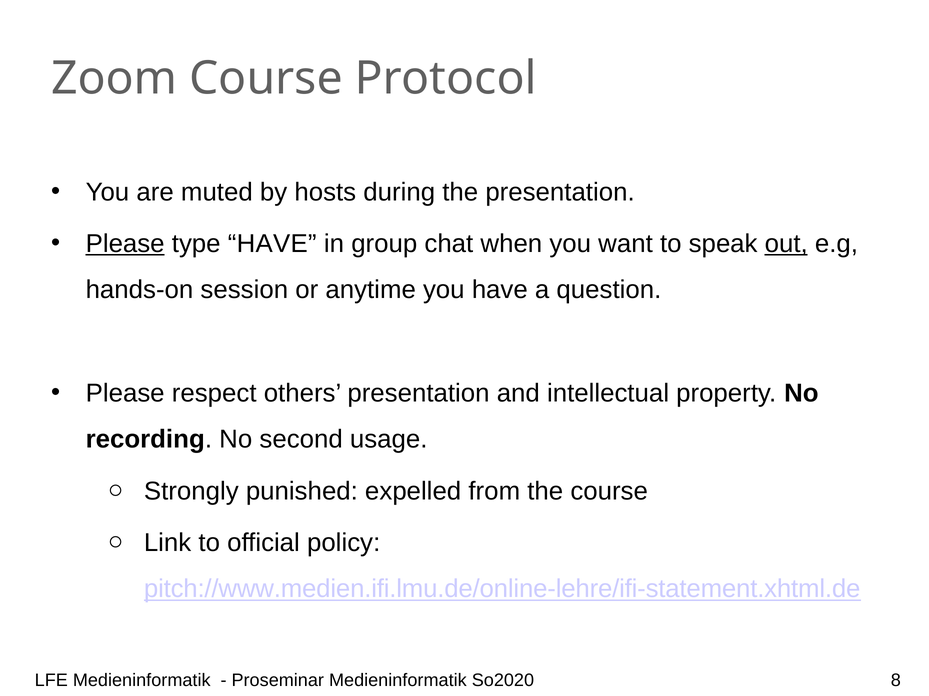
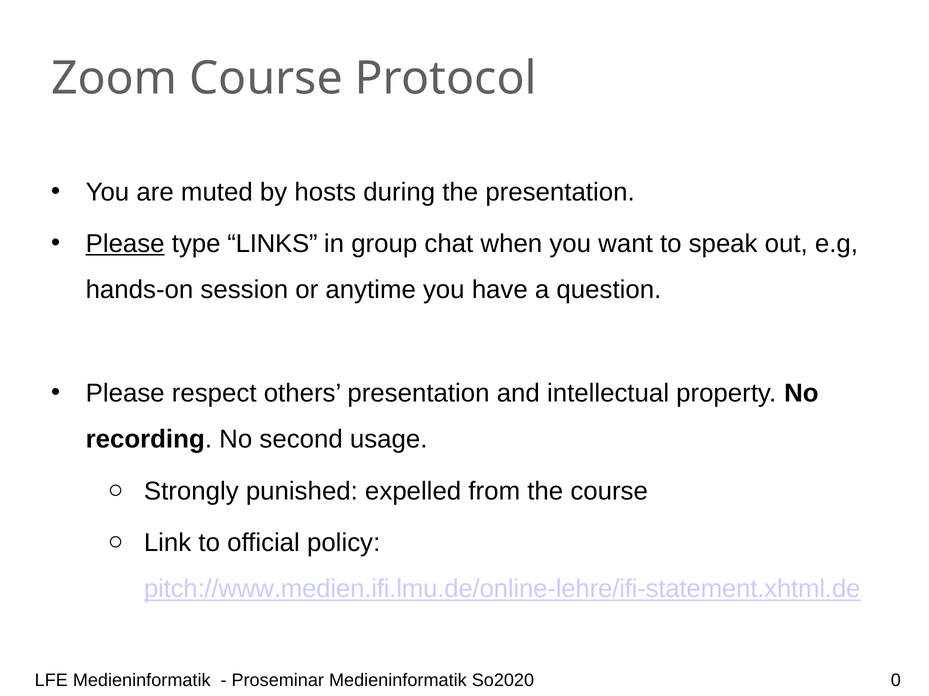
type HAVE: HAVE -> LINKS (272, 244)
out underline: present -> none (786, 244)
8: 8 -> 0 (896, 681)
